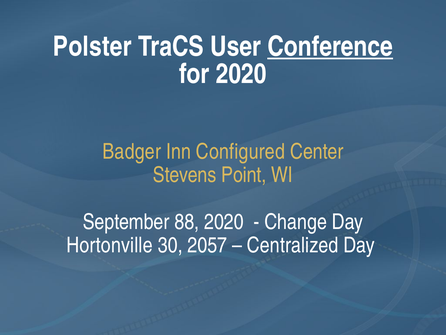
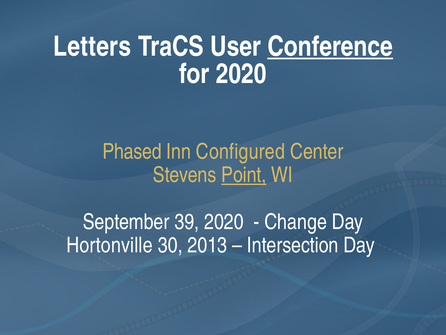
Polster: Polster -> Letters (92, 47)
Badger: Badger -> Phased (132, 151)
Point underline: none -> present (244, 175)
88: 88 -> 39 (187, 222)
2057: 2057 -> 2013 (207, 245)
Centralized: Centralized -> Intersection (293, 245)
